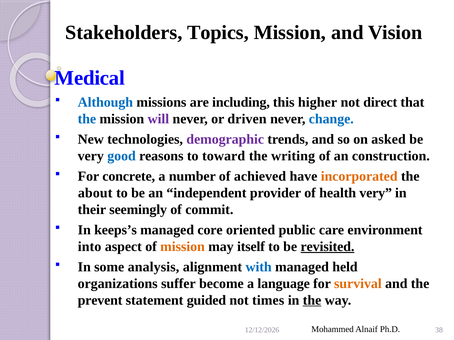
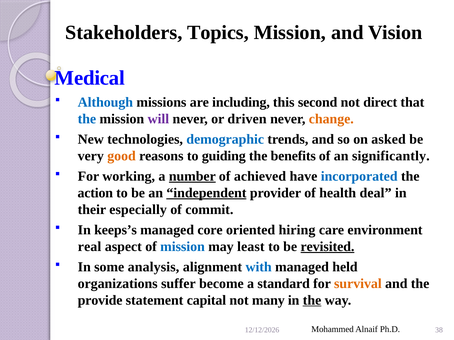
higher: higher -> second (318, 102)
change colour: blue -> orange (331, 119)
demographic colour: purple -> blue (225, 139)
good colour: blue -> orange (122, 156)
toward: toward -> guiding (224, 156)
writing: writing -> benefits (293, 156)
construction: construction -> significantly (391, 156)
concrete: concrete -> working (129, 177)
number underline: none -> present (192, 177)
incorporated colour: orange -> blue (359, 177)
about: about -> action (95, 193)
independent underline: none -> present (206, 193)
health very: very -> deal (376, 193)
seemingly: seemingly -> especially (138, 210)
public: public -> hiring (297, 230)
into: into -> real (90, 247)
mission colour: orange -> blue (183, 247)
itself: itself -> least (251, 247)
language: language -> standard (284, 284)
prevent: prevent -> provide (100, 301)
guided: guided -> capital (206, 301)
times: times -> many (268, 301)
